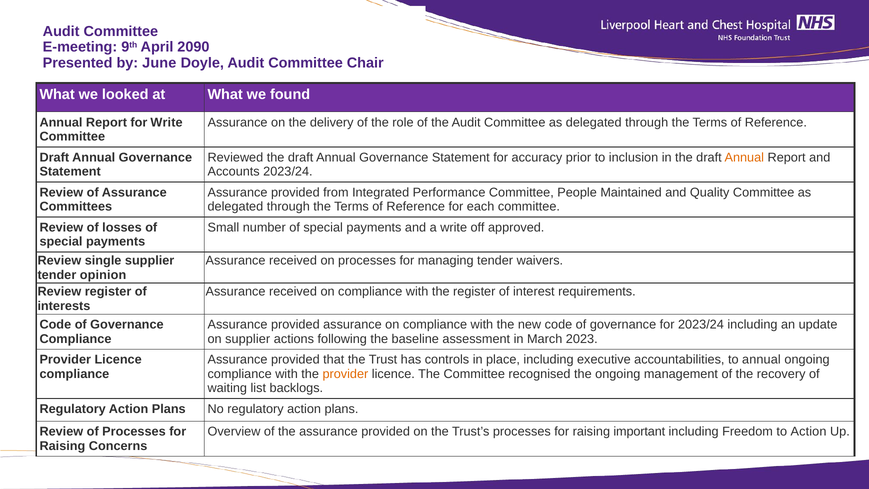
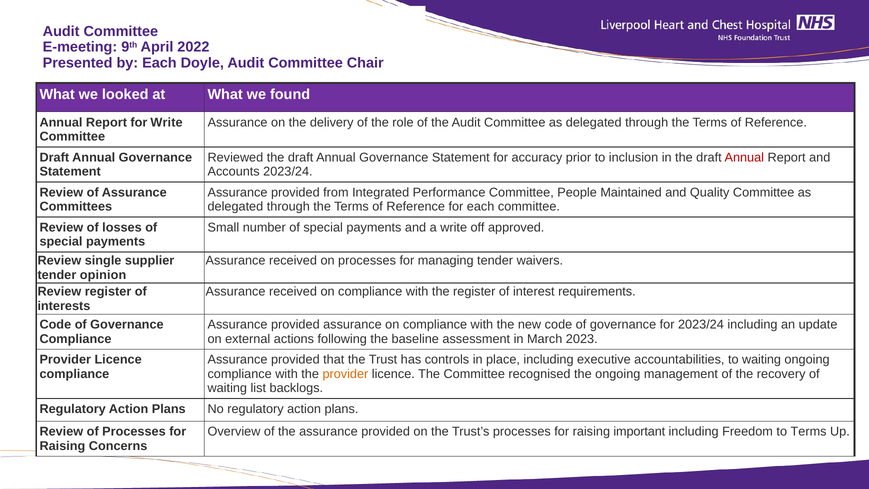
2090: 2090 -> 2022 (193, 47)
by June: June -> Each (159, 63)
Annual colour: orange -> red (744, 157)
on supplier: supplier -> external (248, 339)
to annual: annual -> waiting (762, 360)
to Action: Action -> Terms (809, 432)
